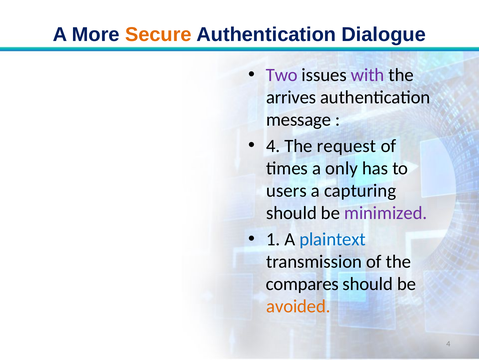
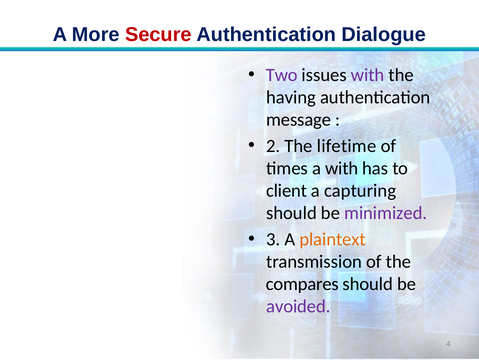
Secure colour: orange -> red (158, 35)
arrives: arrives -> having (291, 97)
4: 4 -> 2 (273, 146)
request: request -> lifetime (347, 146)
a only: only -> with (342, 168)
users: users -> client (287, 190)
1: 1 -> 3 (273, 239)
plaintext colour: blue -> orange (332, 239)
avoided colour: orange -> purple (298, 306)
